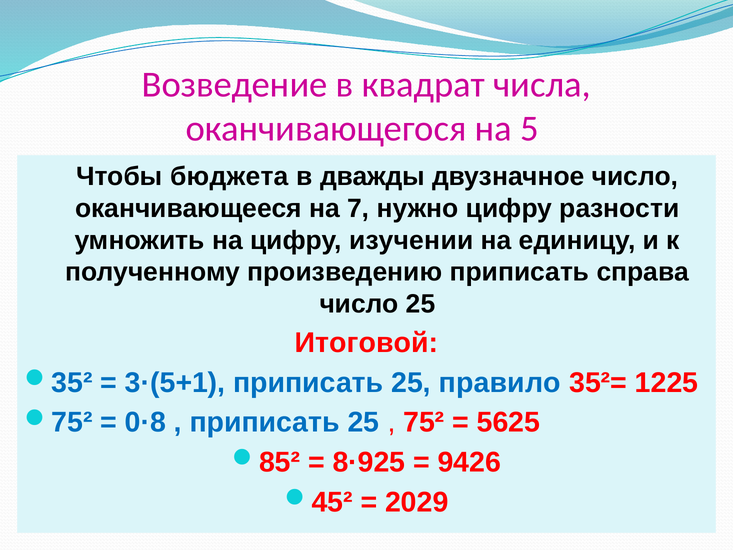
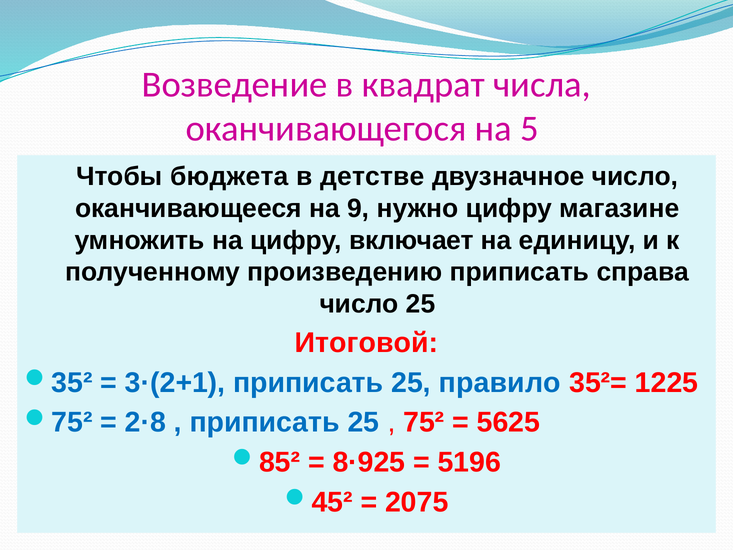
дважды: дважды -> детстве (372, 177)
7: 7 -> 9 (358, 208)
разности: разности -> магазине (619, 208)
изучении: изучении -> включает (411, 240)
3·(5+1: 3·(5+1 -> 3·(2+1 (175, 383)
0·8: 0·8 -> 2·8 (146, 422)
9426: 9426 -> 5196 (469, 462)
2029: 2029 -> 2075 (417, 502)
